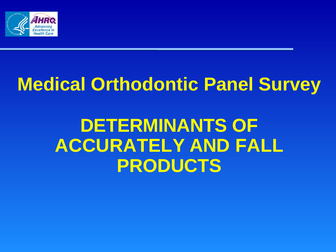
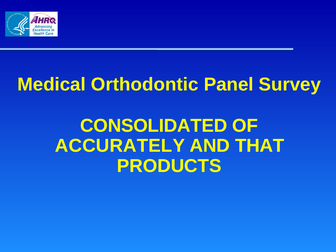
DETERMINANTS: DETERMINANTS -> CONSOLIDATED (154, 126)
FALL: FALL -> THAT (260, 146)
